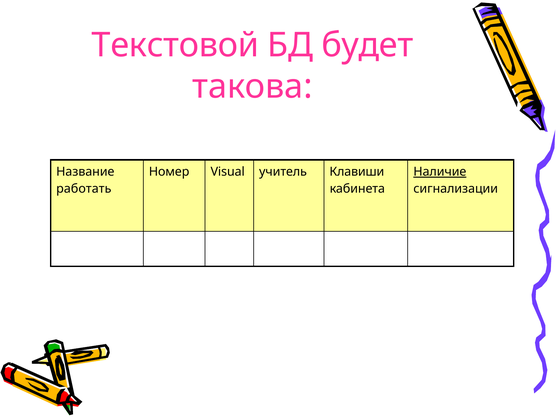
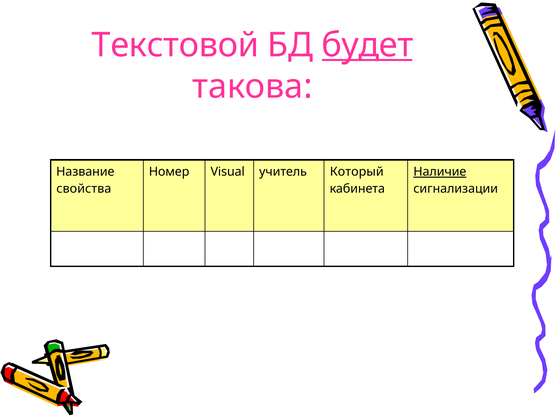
будет underline: none -> present (367, 45)
Клавиши: Клавиши -> Который (357, 172)
работать: работать -> свойства (84, 189)
